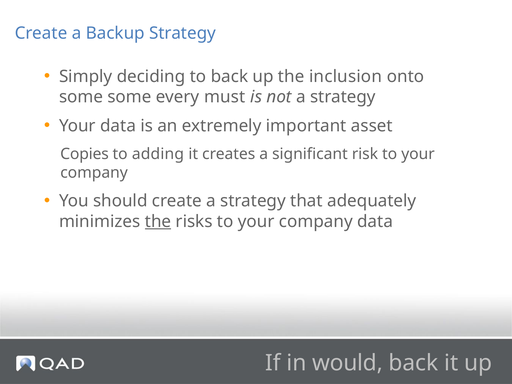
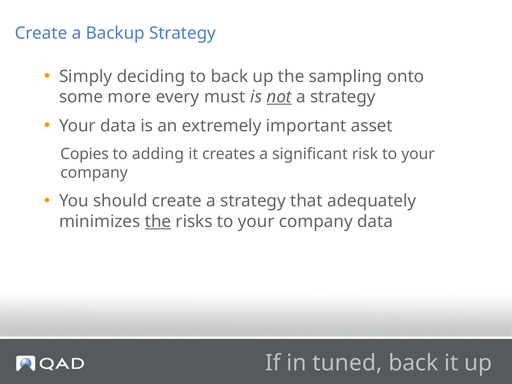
inclusion: inclusion -> sampling (346, 76)
some some: some -> more (129, 97)
not underline: none -> present (279, 97)
would: would -> tuned (347, 363)
